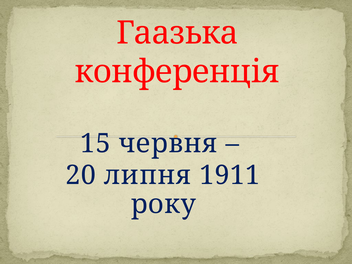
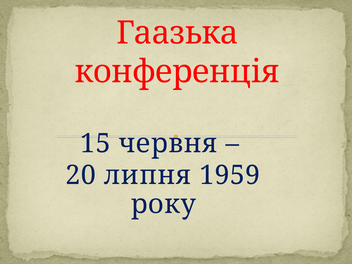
1911: 1911 -> 1959 (230, 175)
